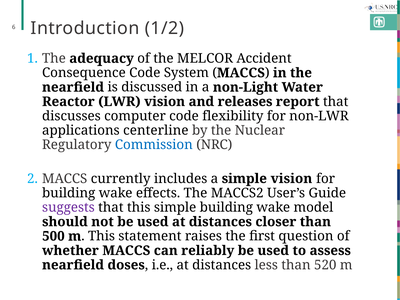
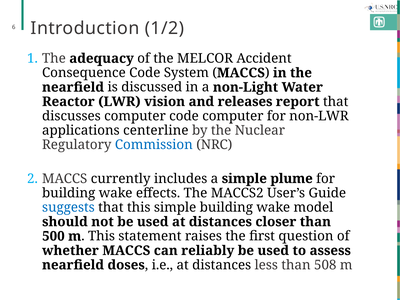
code flexibility: flexibility -> computer (233, 116)
simple vision: vision -> plume (292, 179)
suggests colour: purple -> blue (68, 207)
520: 520 -> 508 (325, 265)
